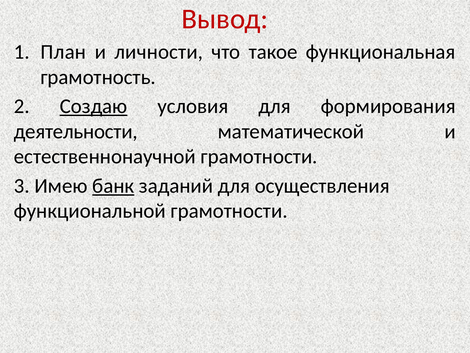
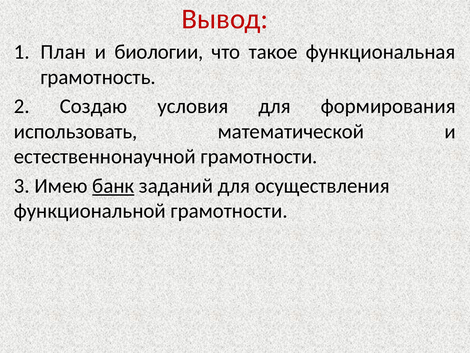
личности: личности -> биологии (159, 52)
Создаю underline: present -> none (94, 106)
деятельности: деятельности -> использовать (76, 131)
